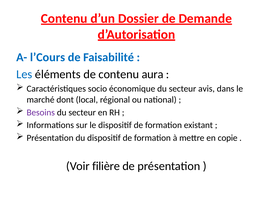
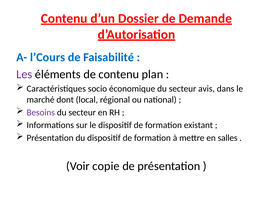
Les colour: blue -> purple (24, 74)
aura: aura -> plan (152, 74)
copie: copie -> salles (228, 138)
filière: filière -> copie (106, 166)
